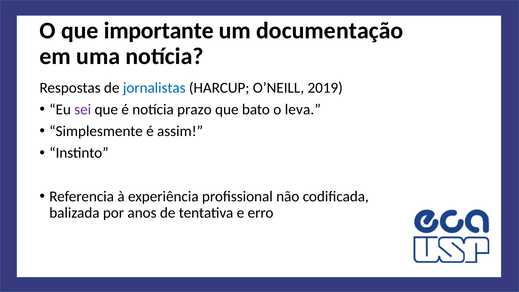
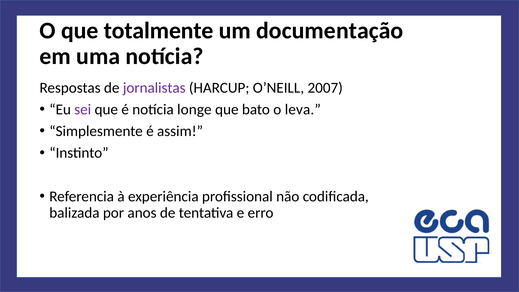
importante: importante -> totalmente (159, 31)
jornalistas colour: blue -> purple (154, 88)
2019: 2019 -> 2007 (325, 88)
prazo: prazo -> longe (194, 109)
